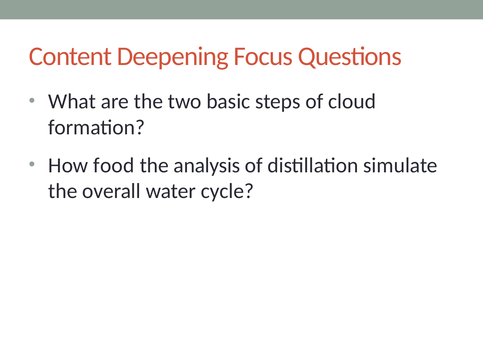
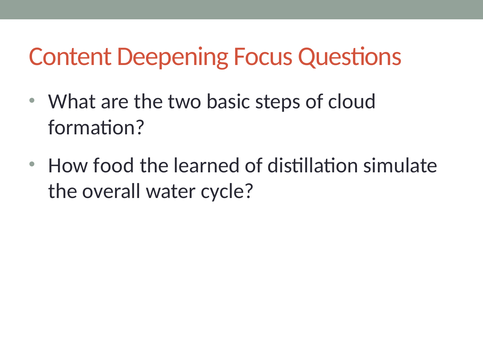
analysis: analysis -> learned (207, 165)
